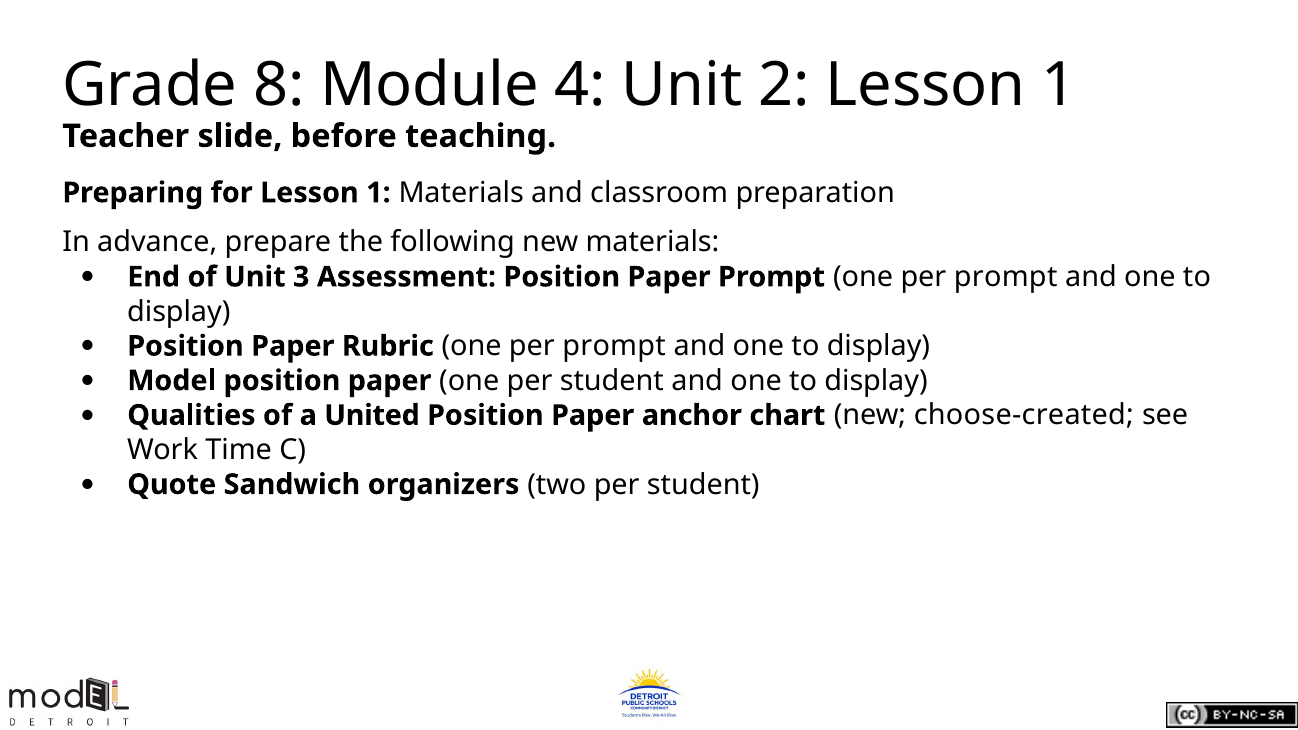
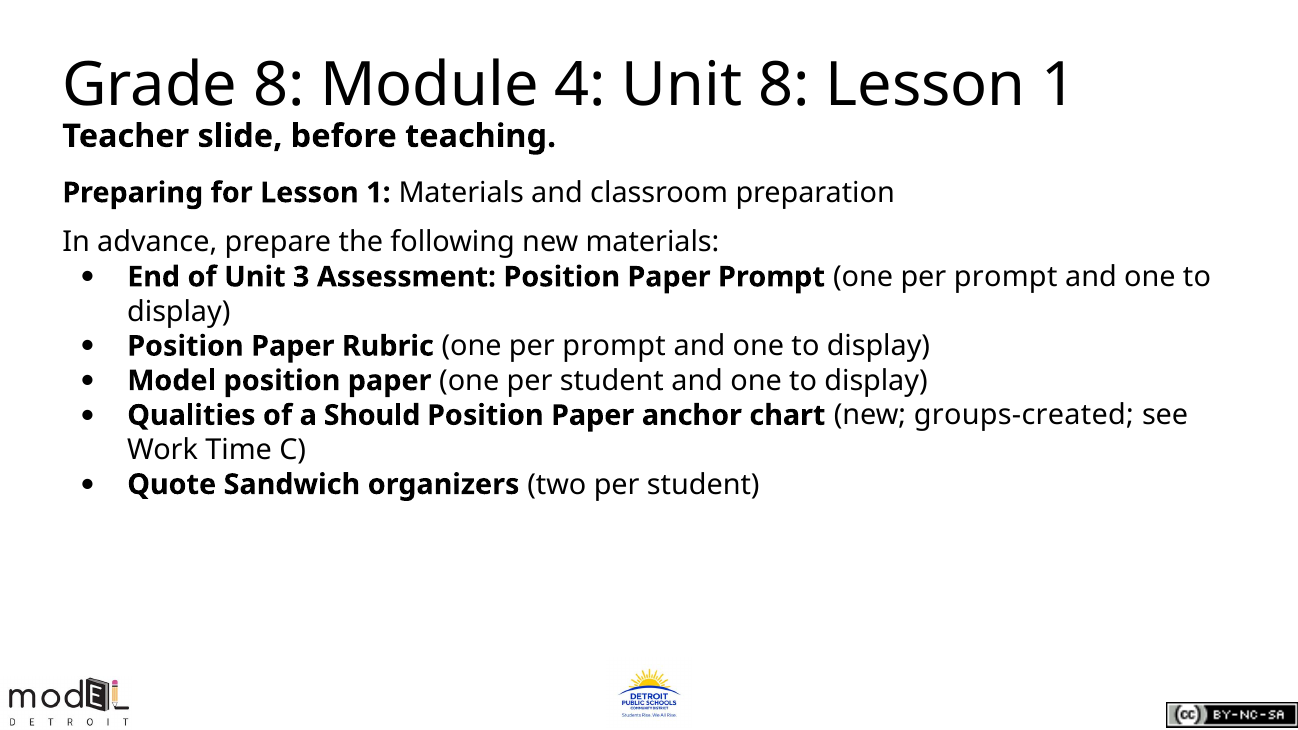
Unit 2: 2 -> 8 (784, 85)
United: United -> Should (372, 415)
choose-created: choose-created -> groups-created (1024, 415)
